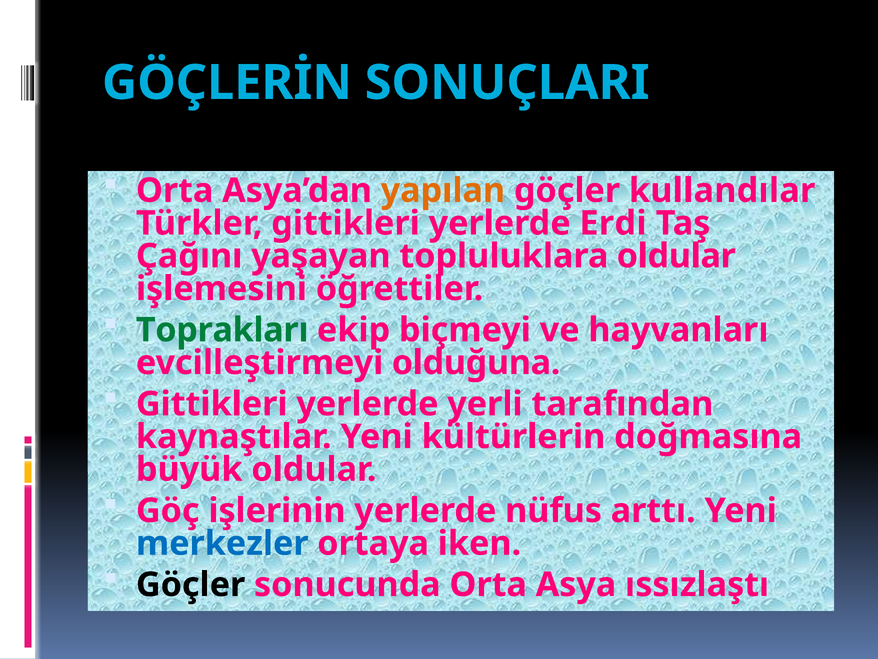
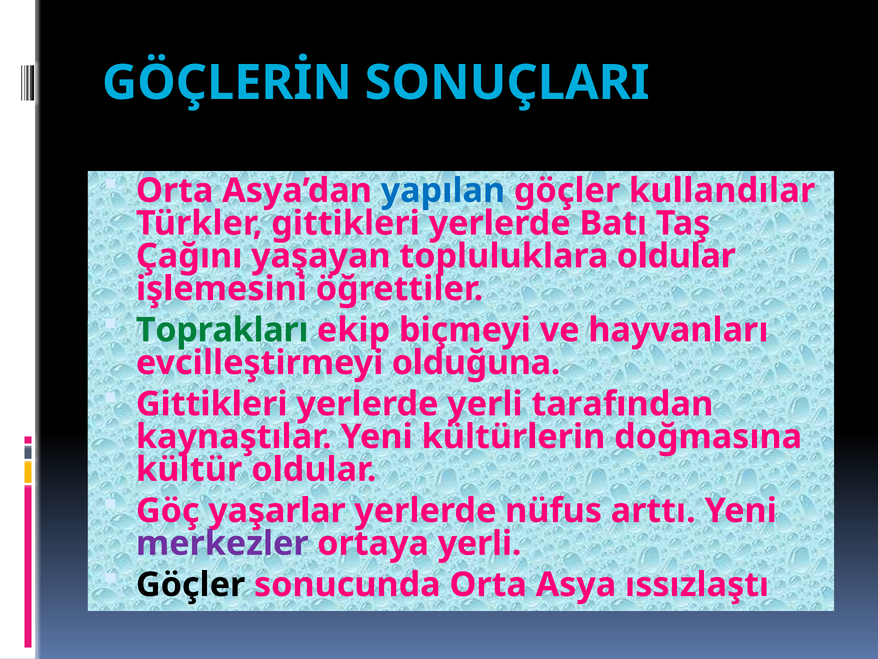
yapılan colour: orange -> blue (443, 190)
Erdi: Erdi -> Batı (613, 223)
büyük: büyük -> kültür (189, 469)
işlerinin: işlerinin -> yaşarlar (277, 510)
merkezler colour: blue -> purple (222, 543)
ortaya iken: iken -> yerli (480, 543)
